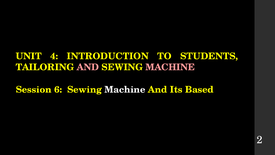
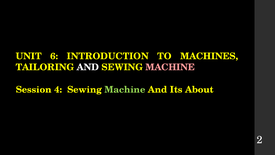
4: 4 -> 6 (54, 56)
STUDENTS: STUDENTS -> MACHINES (209, 56)
AND colour: pink -> white (88, 67)
6: 6 -> 4 (58, 89)
Machine colour: white -> light green (125, 89)
Based: Based -> About (199, 89)
